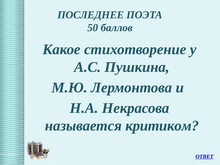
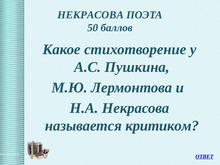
ПОСЛЕДНЕЕ: ПОСЛЕДНЕЕ -> НЕКРАСОВА (91, 15)
